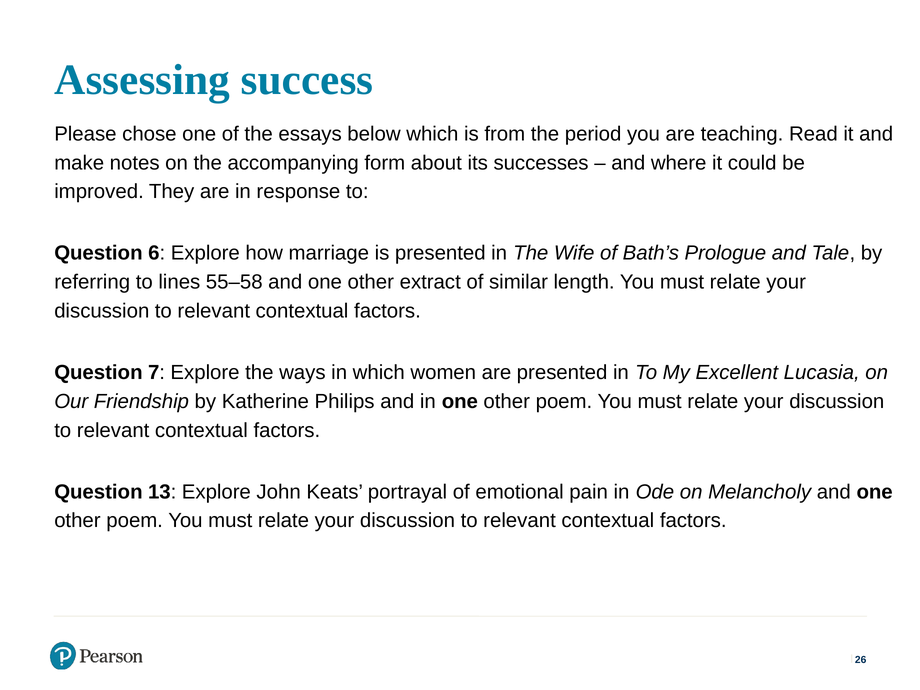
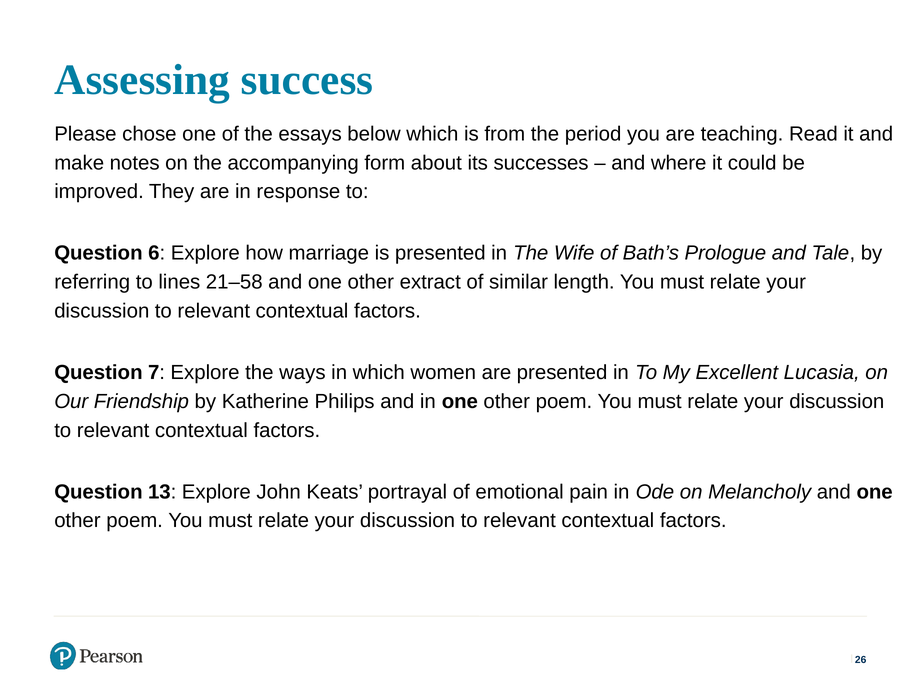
55–58: 55–58 -> 21–58 (234, 282)
